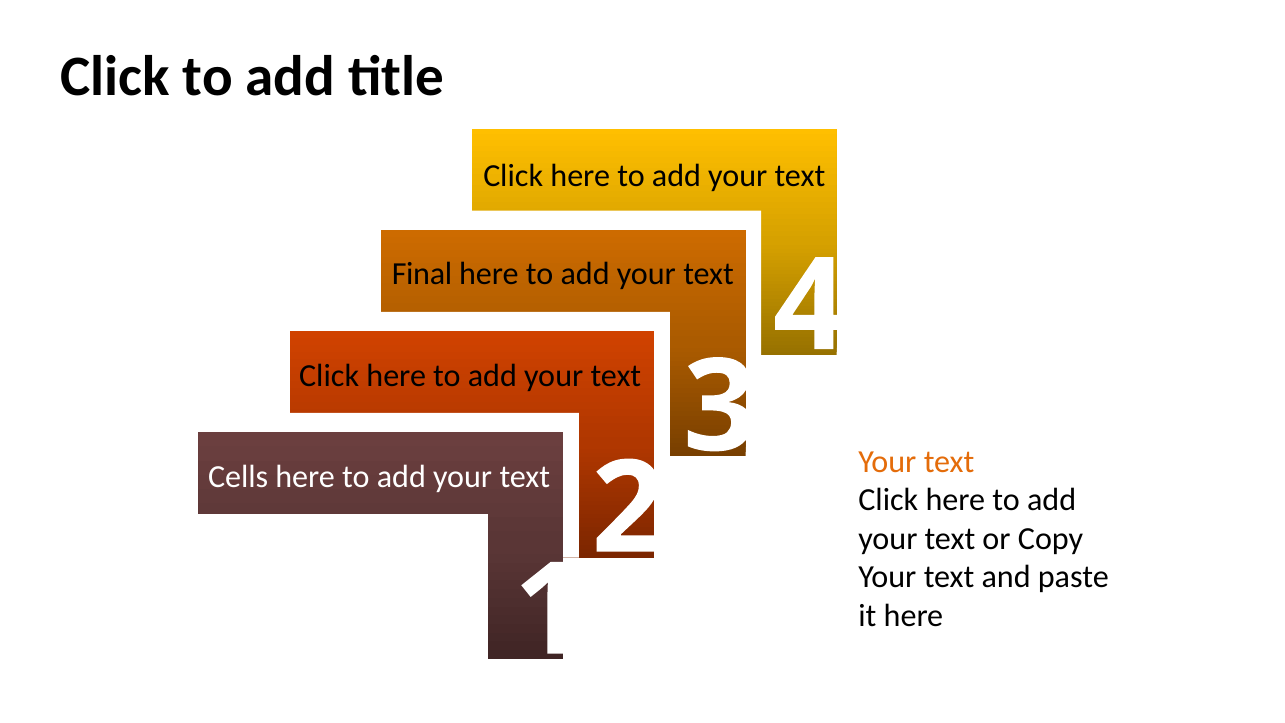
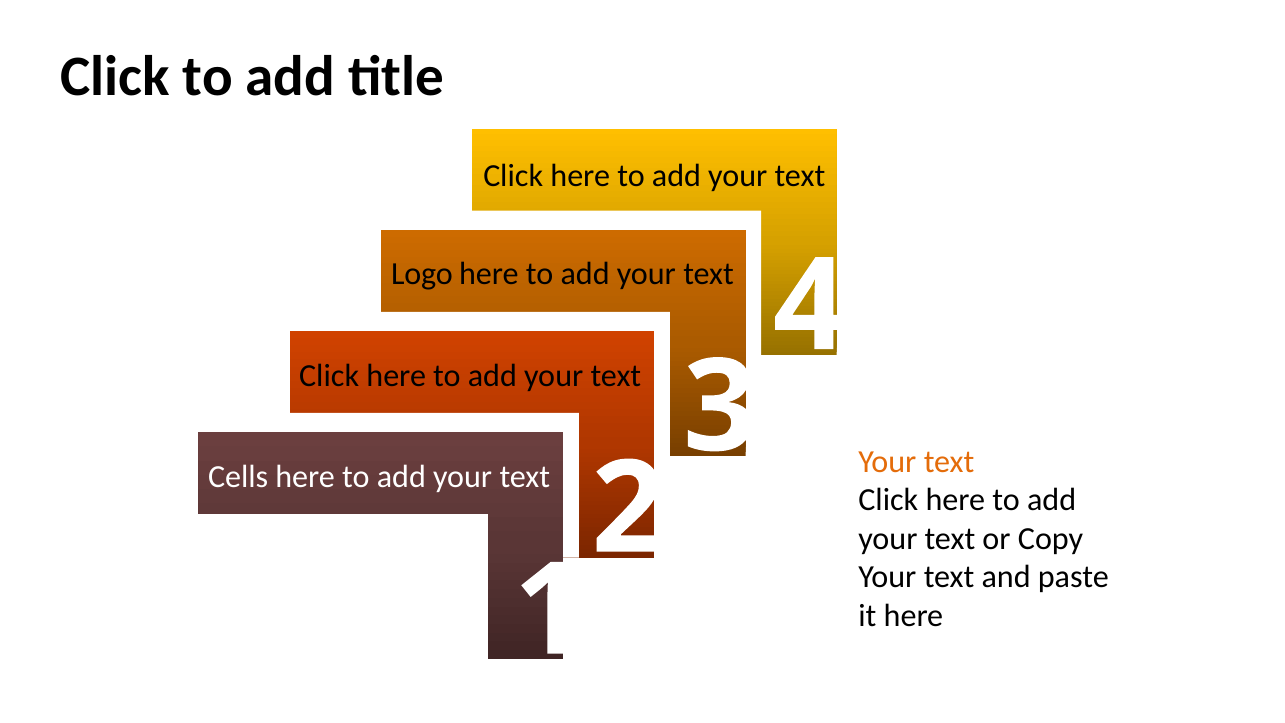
Final: Final -> Logo (422, 274)
